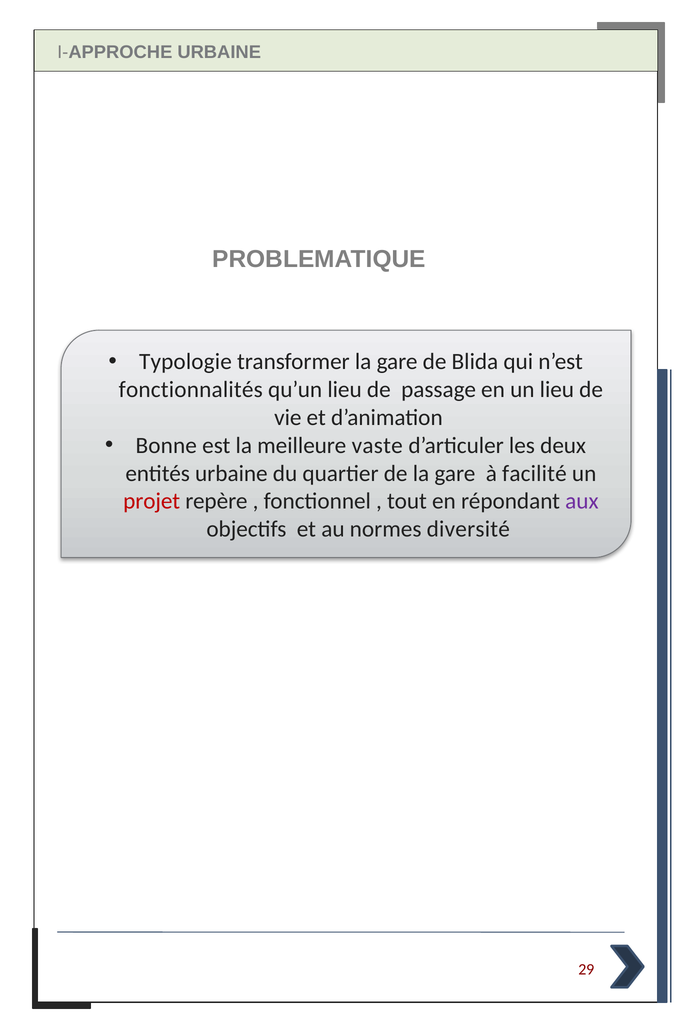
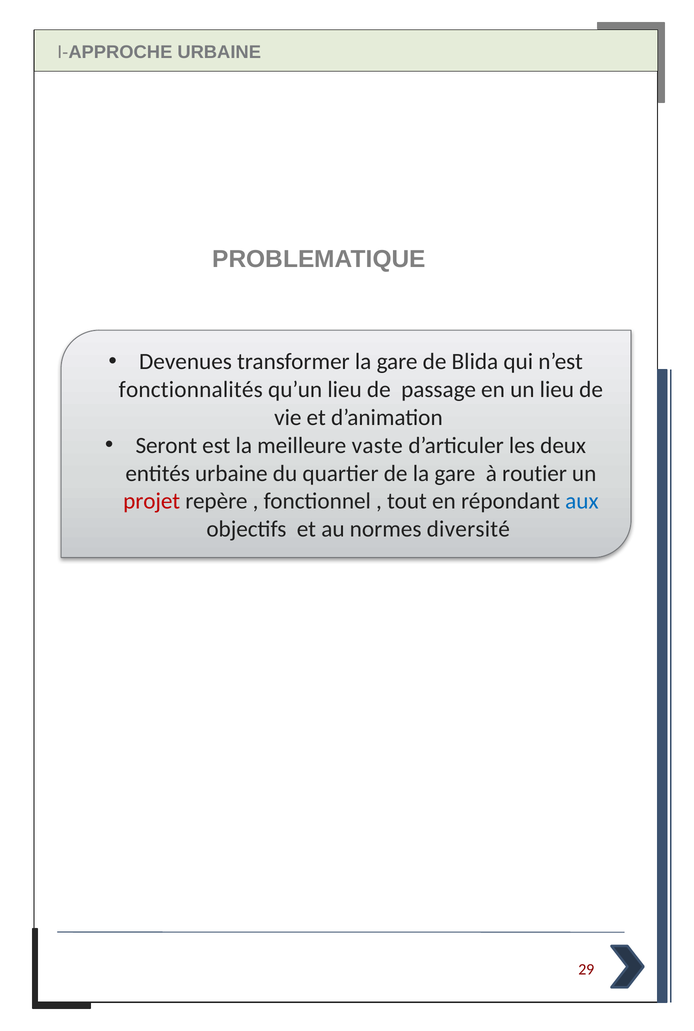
Typologie: Typologie -> Devenues (186, 362)
Bonne: Bonne -> Seront (166, 445)
facilité: facilité -> routier (535, 473)
aux colour: purple -> blue (582, 501)
